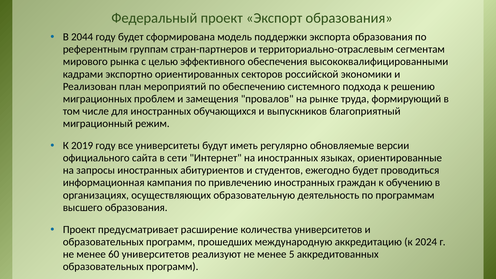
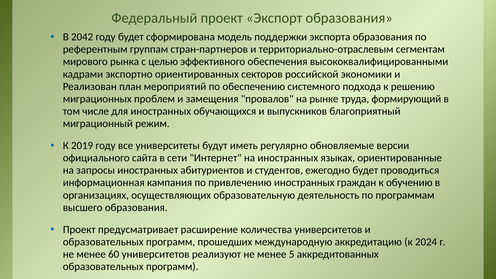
2044: 2044 -> 2042 (82, 37)
